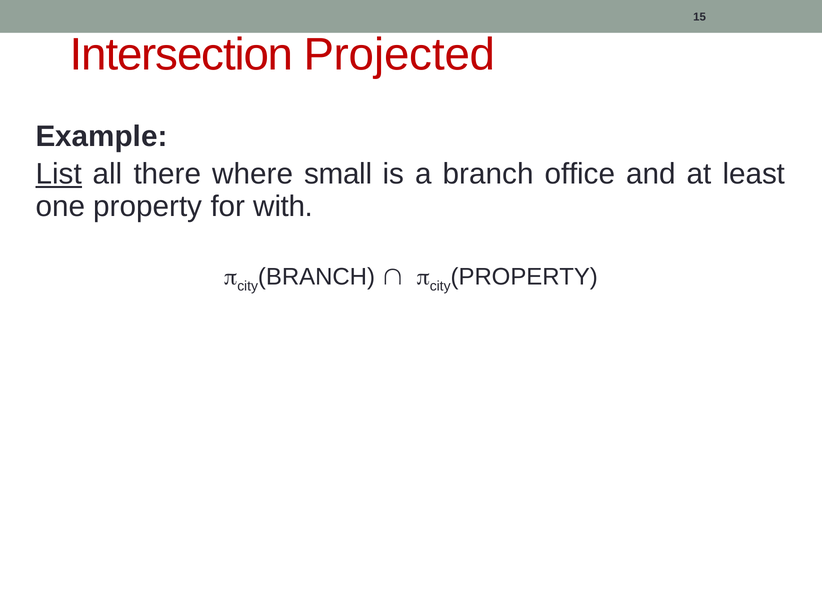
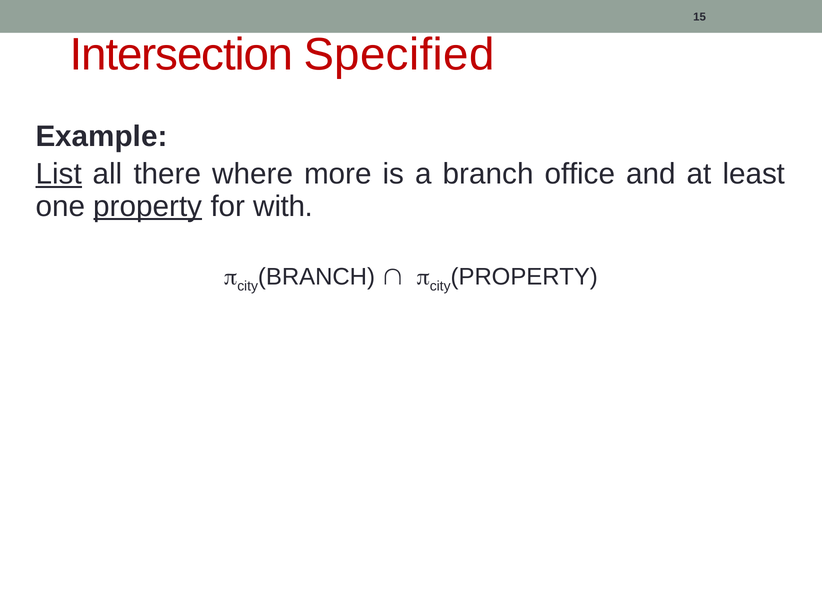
Projected: Projected -> Specified (399, 55)
small: small -> more (338, 174)
property underline: none -> present (148, 206)
